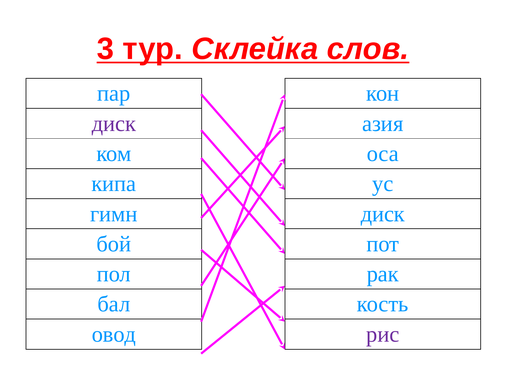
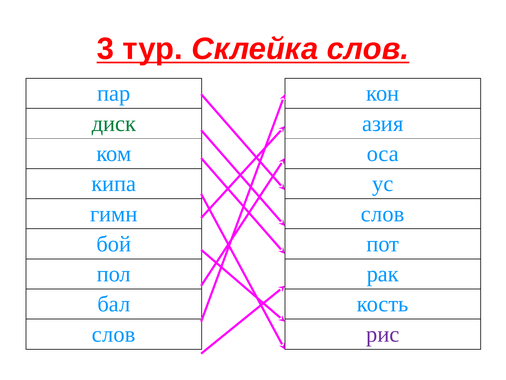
диск colour: purple -> green (114, 123)
диск: диск -> слов (383, 214)
овод: овод -> слов (114, 334)
